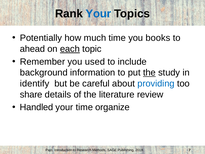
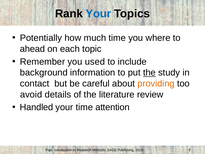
books: books -> where (158, 38)
each underline: present -> none (70, 49)
identify: identify -> contact (35, 83)
providing colour: blue -> orange (156, 83)
share: share -> avoid (31, 94)
organize: organize -> attention (112, 107)
